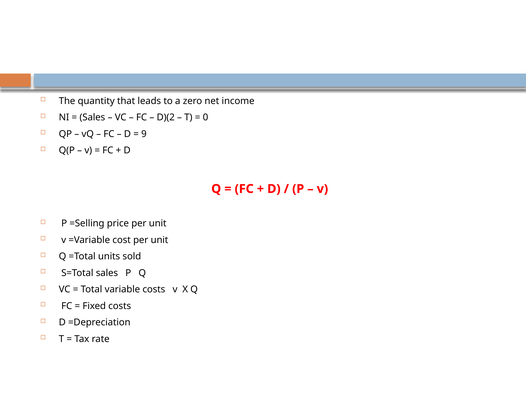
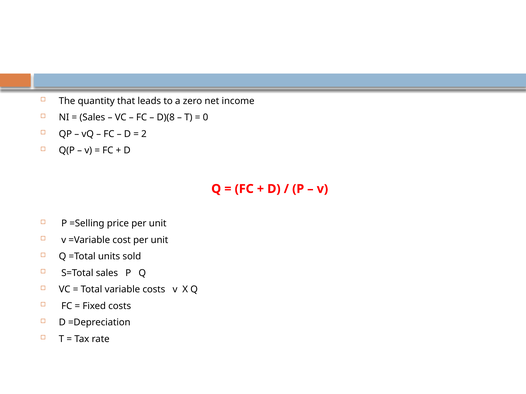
D)(2: D)(2 -> D)(8 (166, 118)
9: 9 -> 2 (144, 134)
